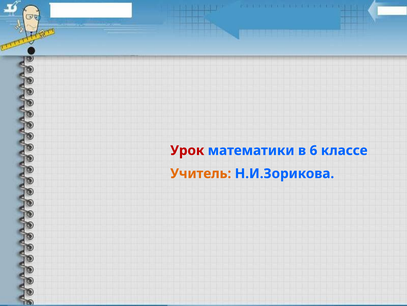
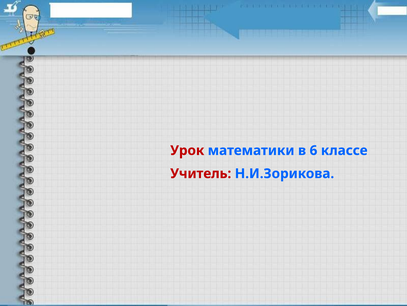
Учитель colour: orange -> red (201, 173)
